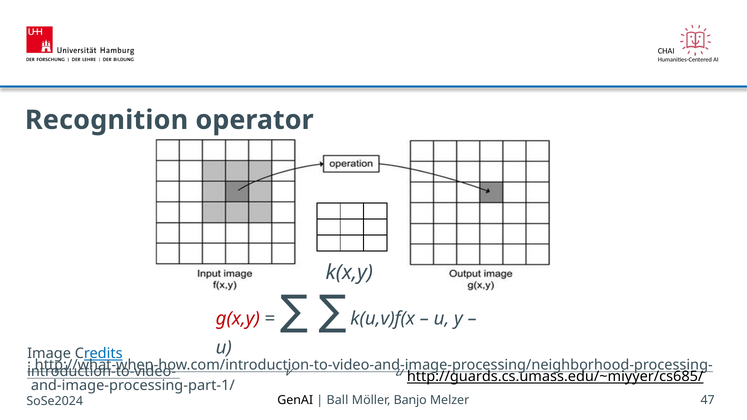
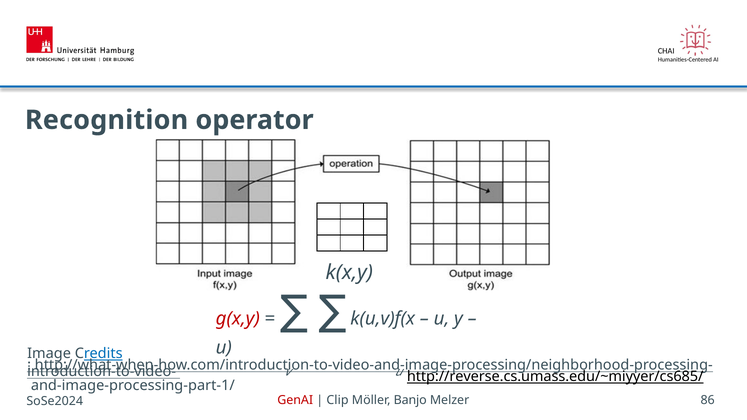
http://guards.cs.umass.edu/~miyyer/cs685/: http://guards.cs.umass.edu/~miyyer/cs685/ -> http://reverse.cs.umass.edu/~miyyer/cs685/ (555, 376)
GenAI colour: black -> red (295, 400)
Ball: Ball -> Clip (337, 400)
47: 47 -> 86 (708, 401)
